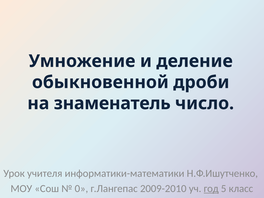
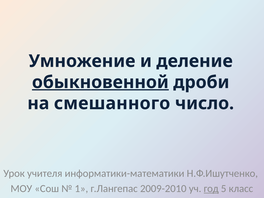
обыкновенной underline: none -> present (100, 82)
знаменатель: знаменатель -> смешанного (112, 103)
0: 0 -> 1 (81, 189)
